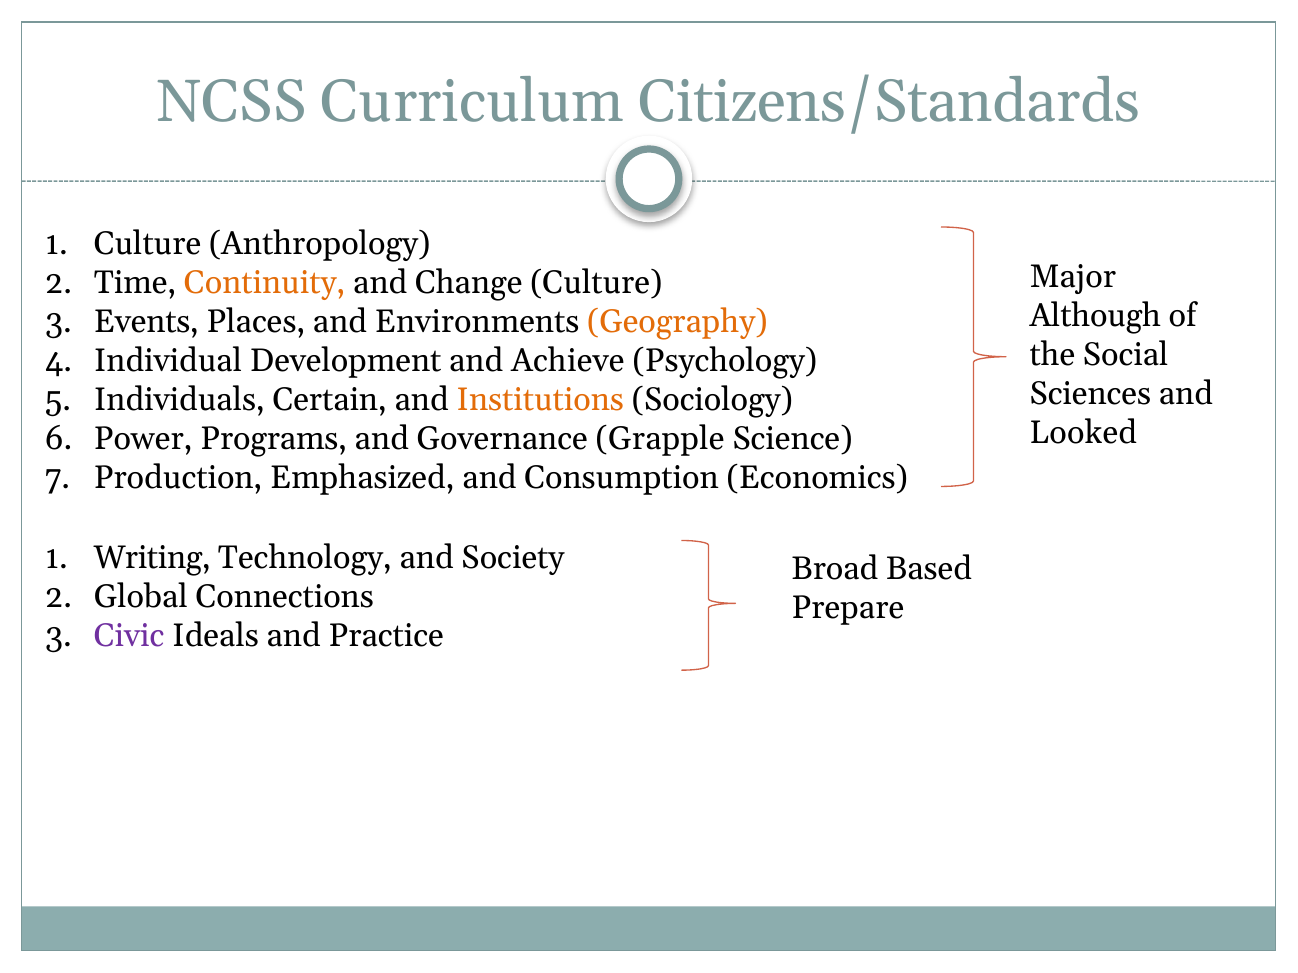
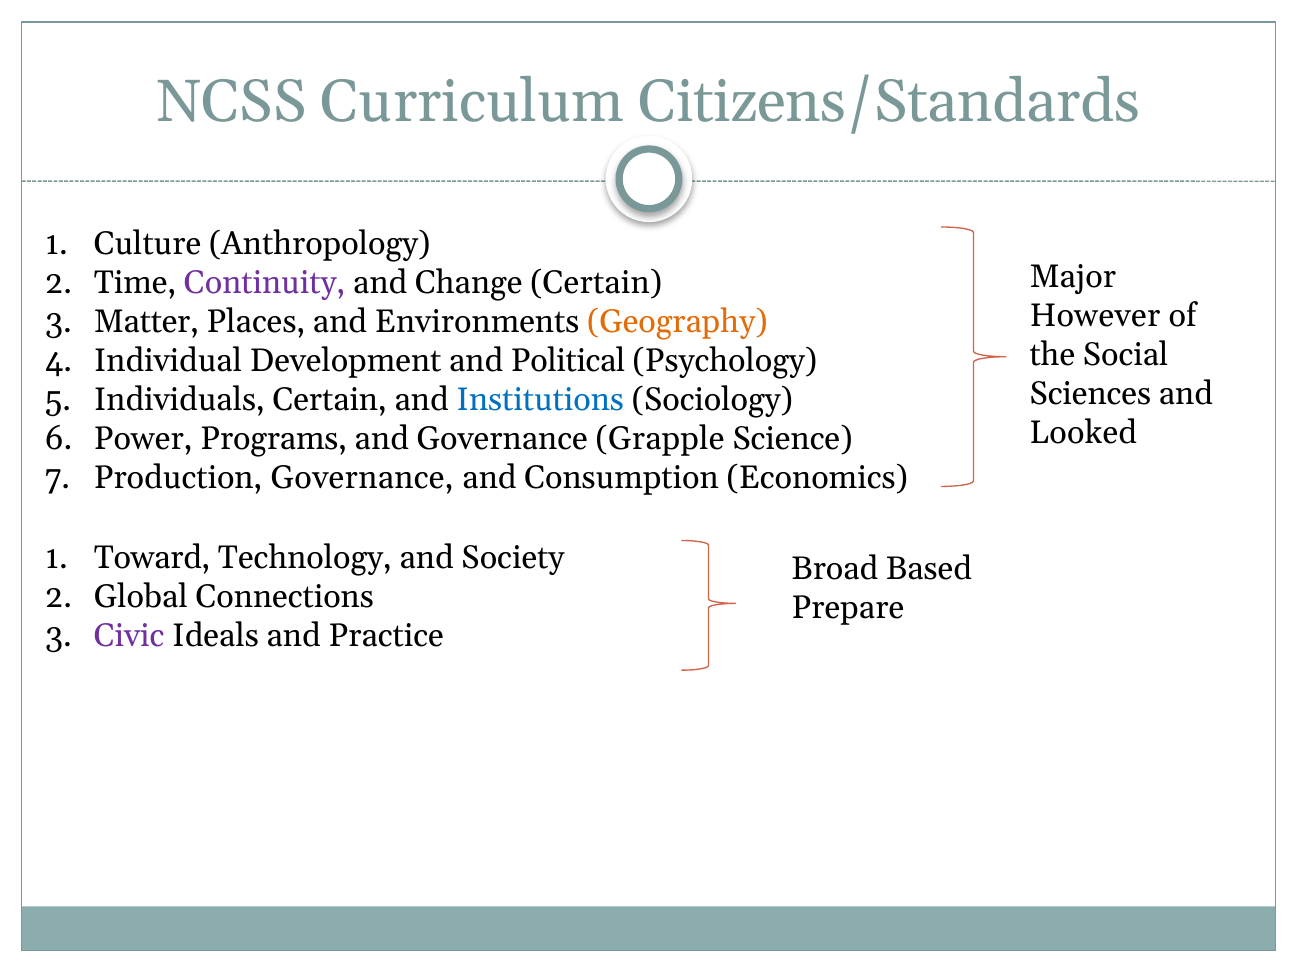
Continuity colour: orange -> purple (265, 283)
Change Culture: Culture -> Certain (596, 283)
Although: Although -> However (1095, 316)
Events: Events -> Matter (146, 322)
Achieve: Achieve -> Political (568, 361)
Institutions colour: orange -> blue (540, 400)
Production Emphasized: Emphasized -> Governance (362, 478)
Writing: Writing -> Toward (152, 558)
